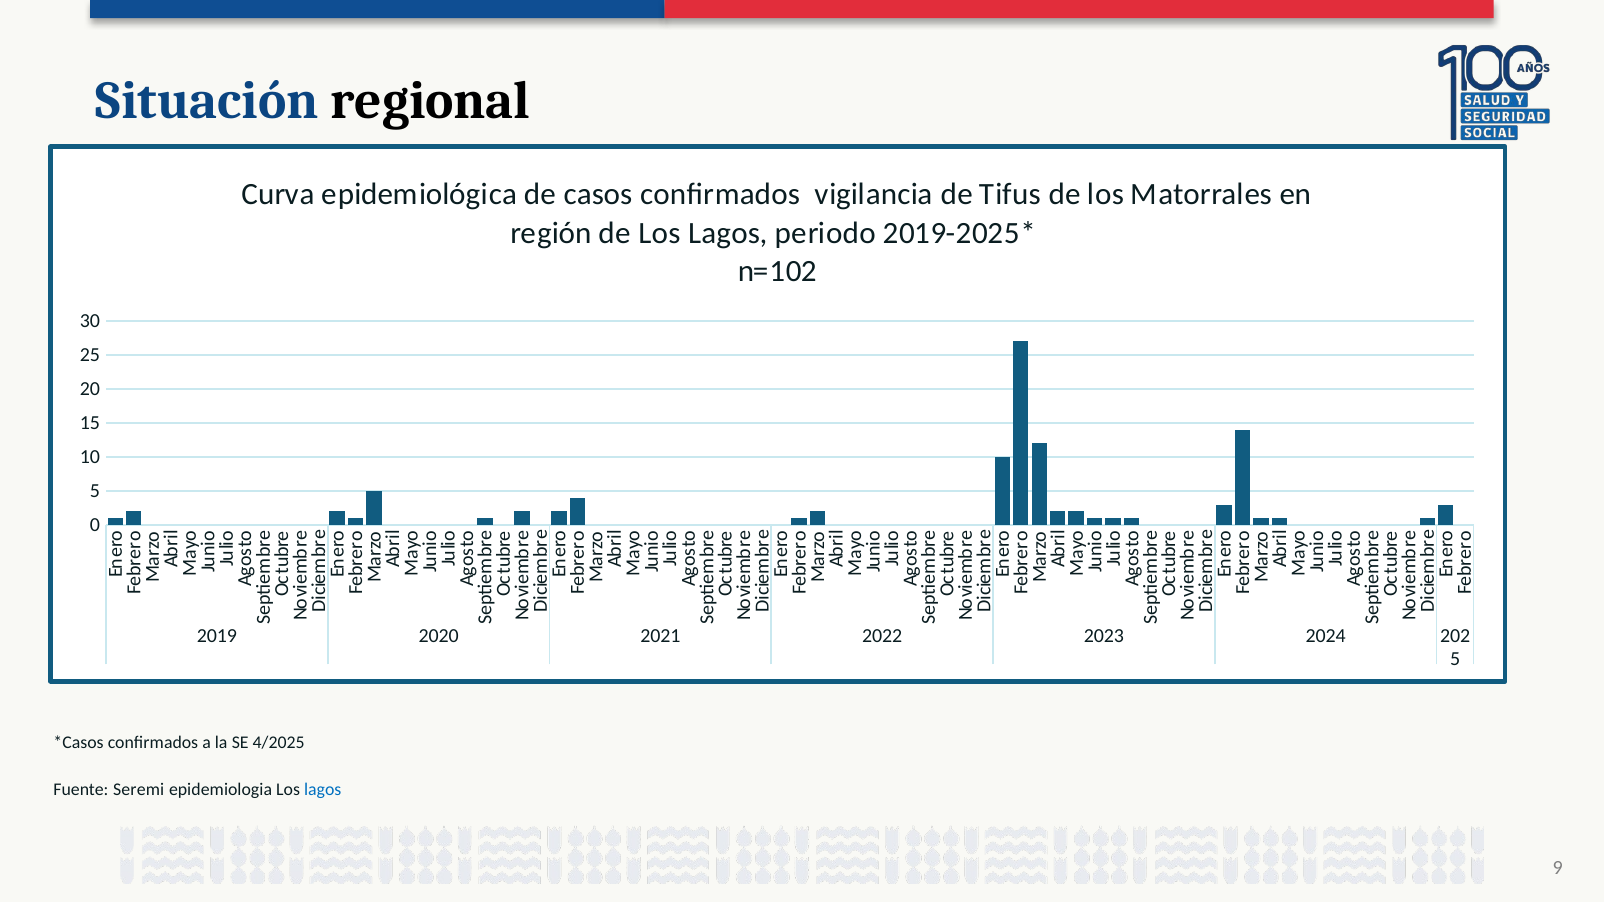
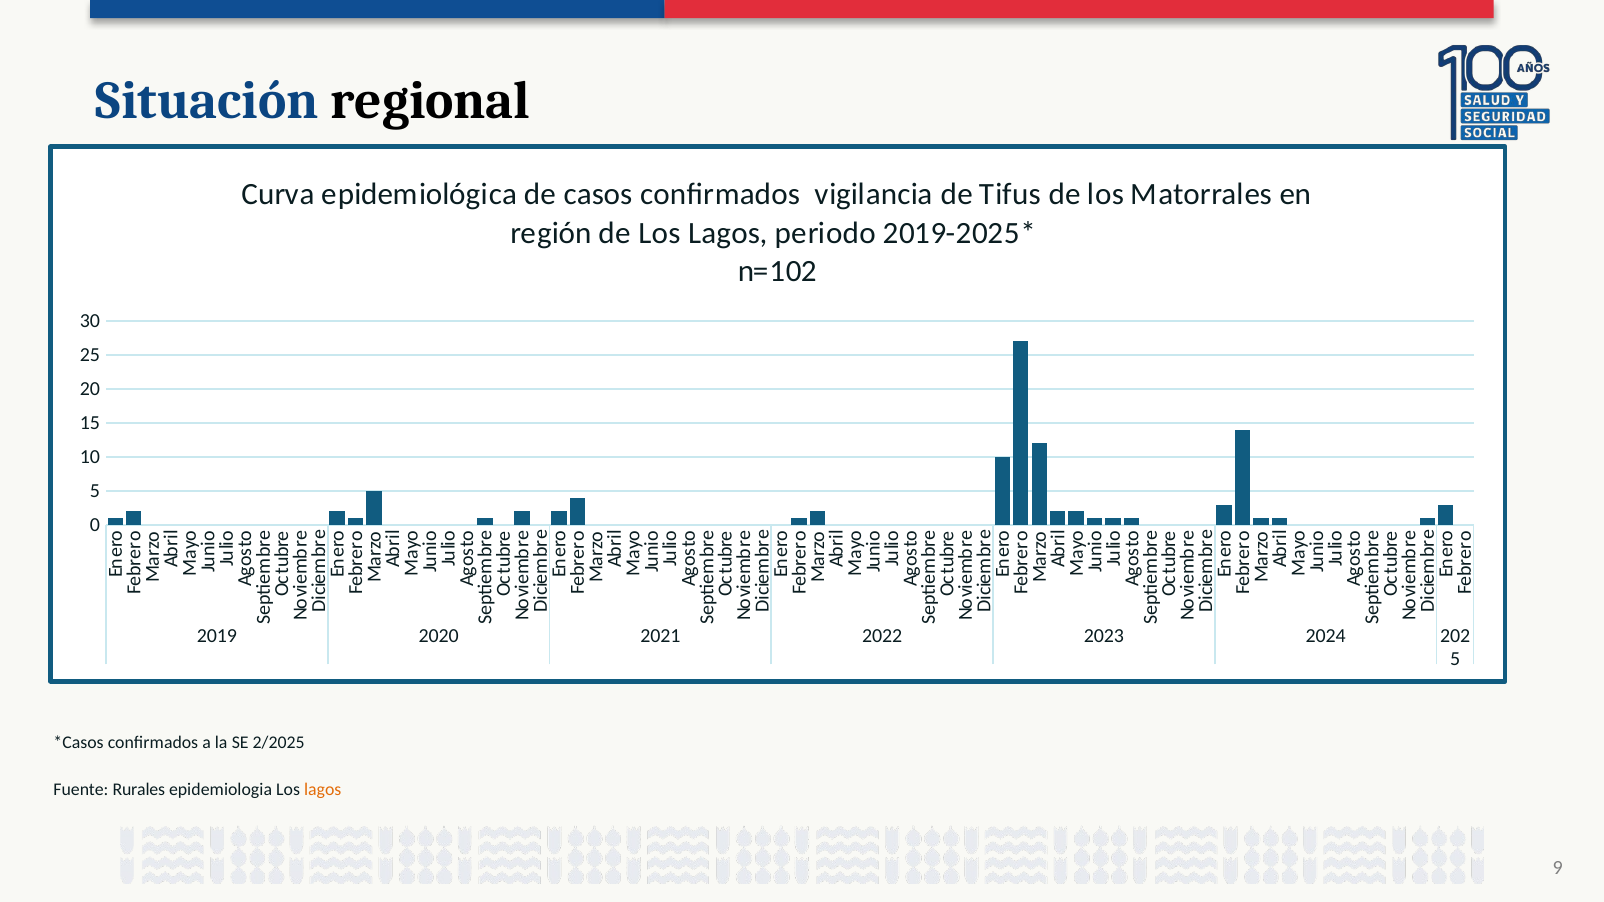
4/2025: 4/2025 -> 2/2025 (279, 743)
Seremi: Seremi -> Rurales (139, 790)
lagos colour: blue -> orange (323, 790)
